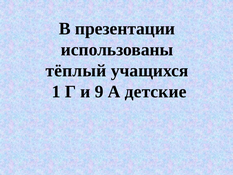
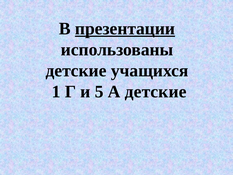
презентации underline: none -> present (125, 29)
тёплый: тёплый -> детские (76, 71)
9: 9 -> 5 (99, 92)
